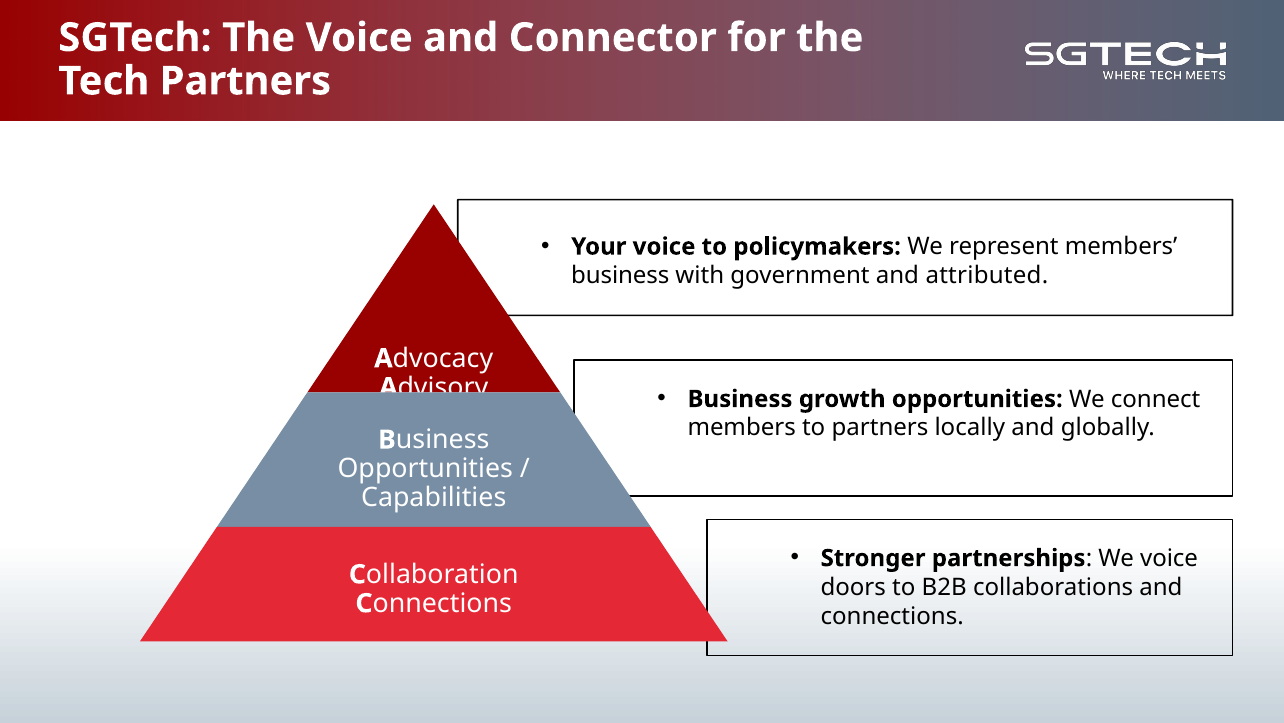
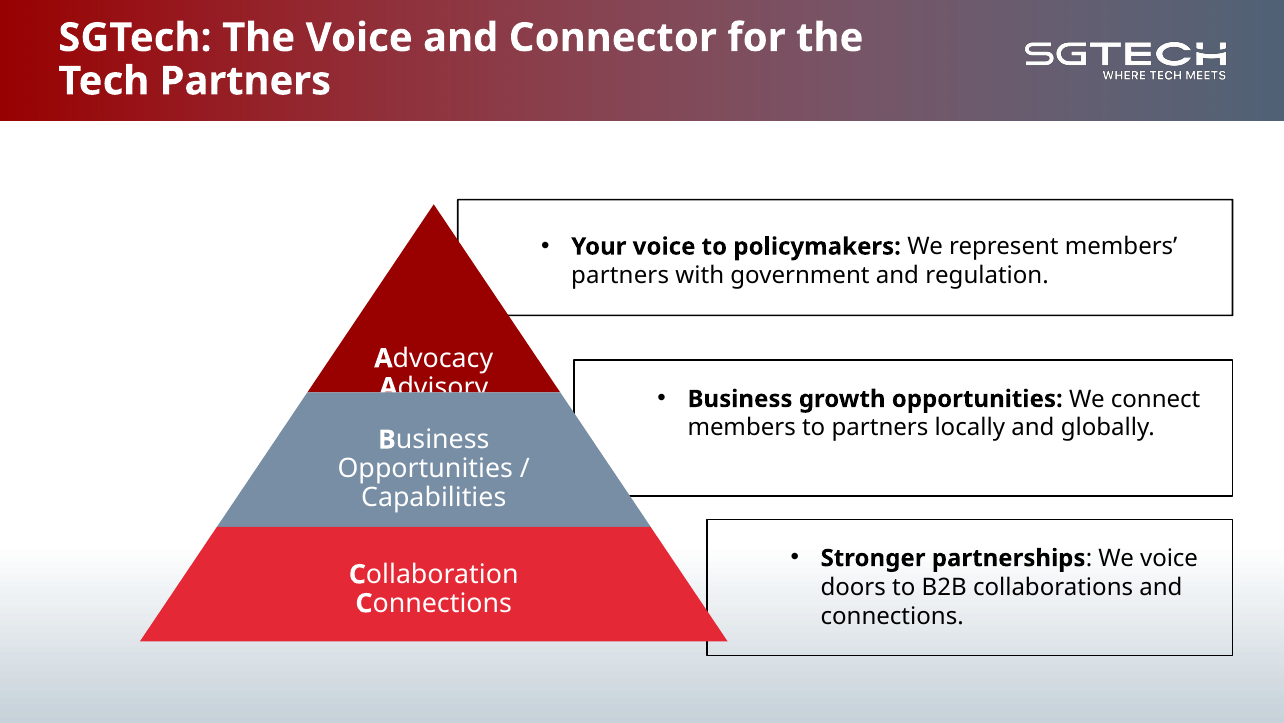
business: business -> partners (620, 275)
attributed: attributed -> regulation (987, 275)
